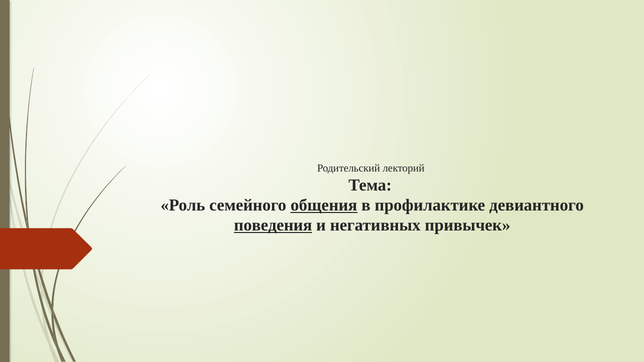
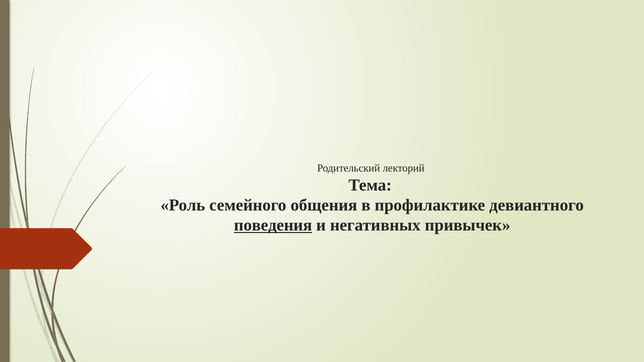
общения underline: present -> none (324, 205)
